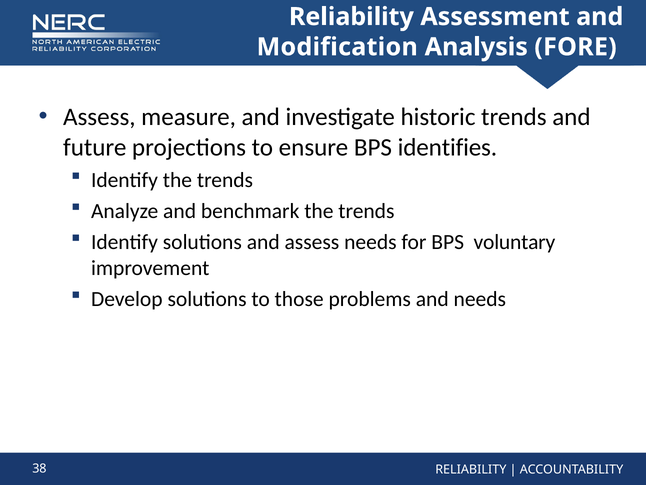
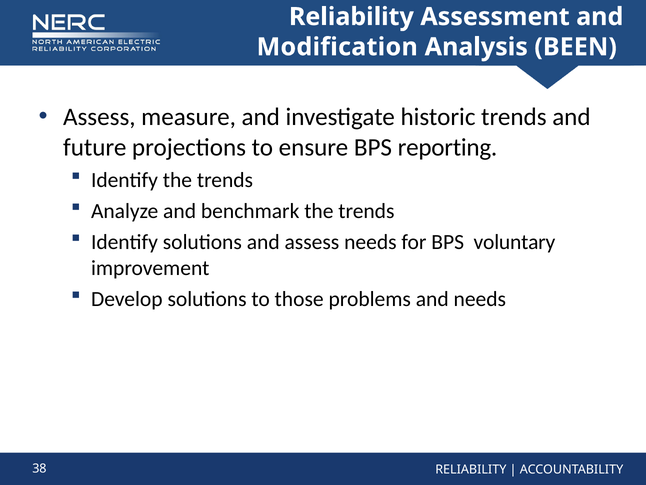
FORE: FORE -> BEEN (576, 47)
identifies: identifies -> reporting (447, 147)
